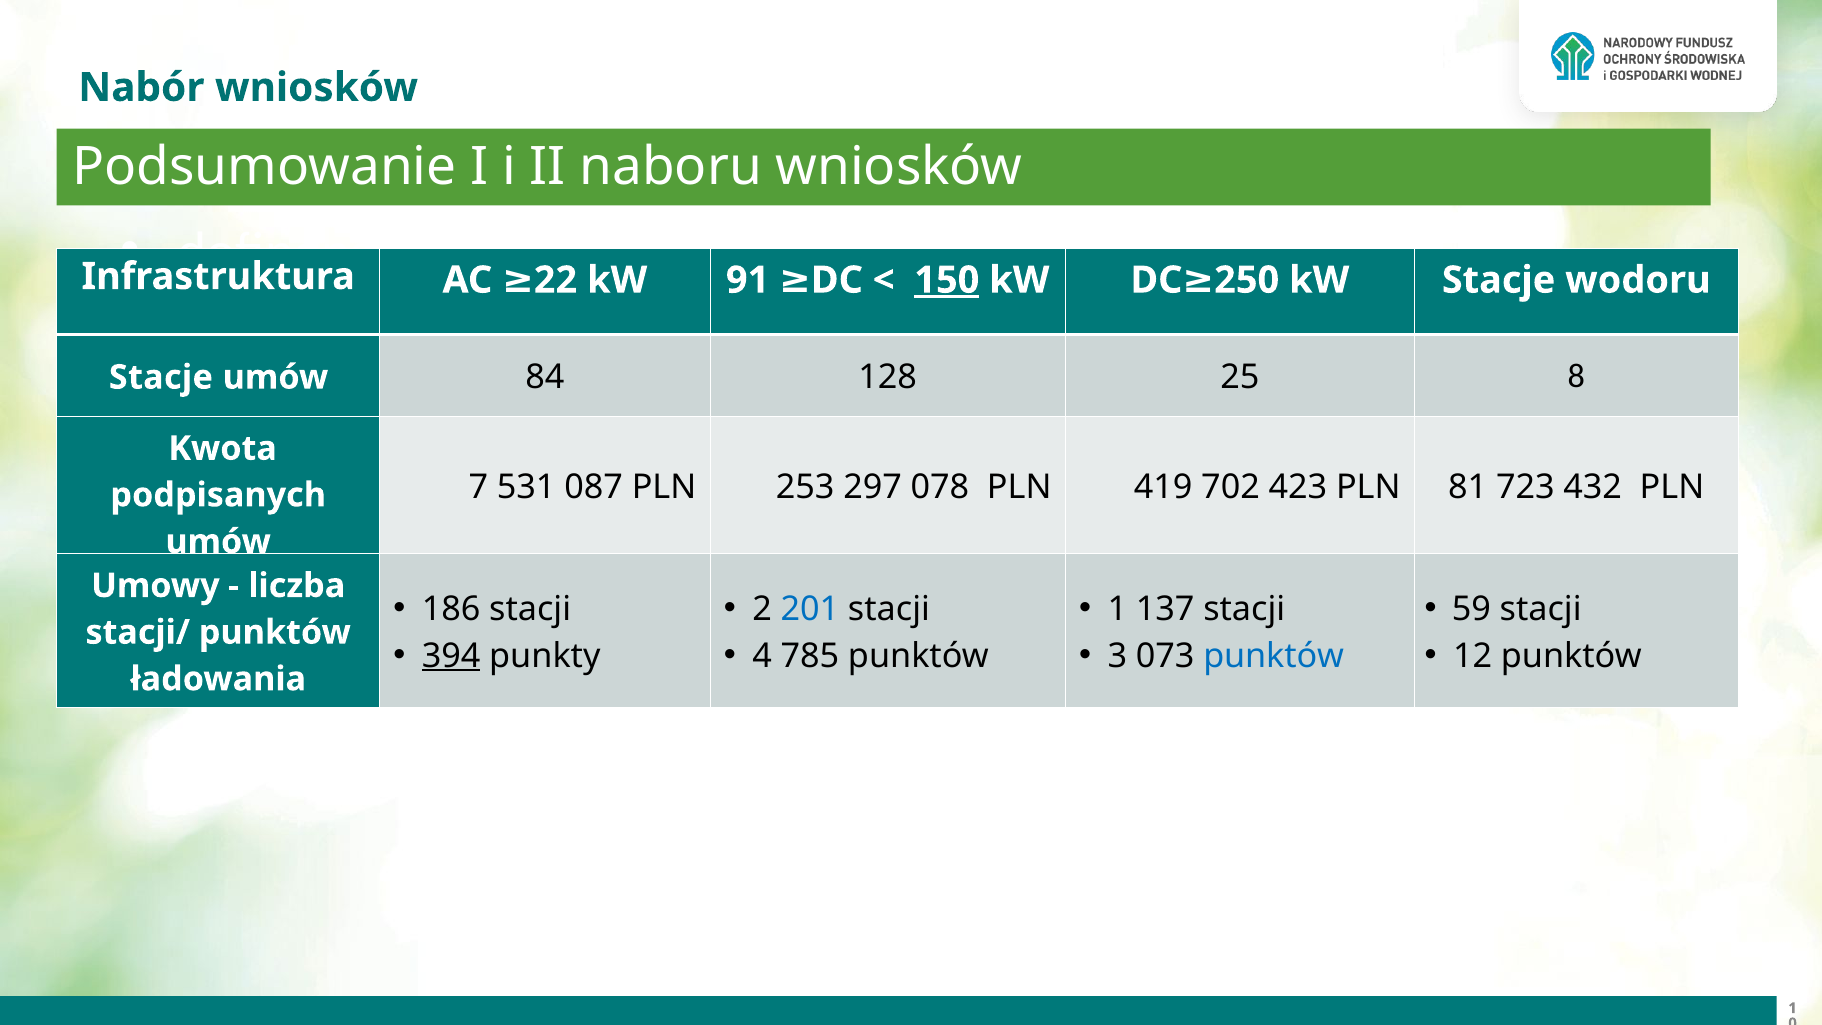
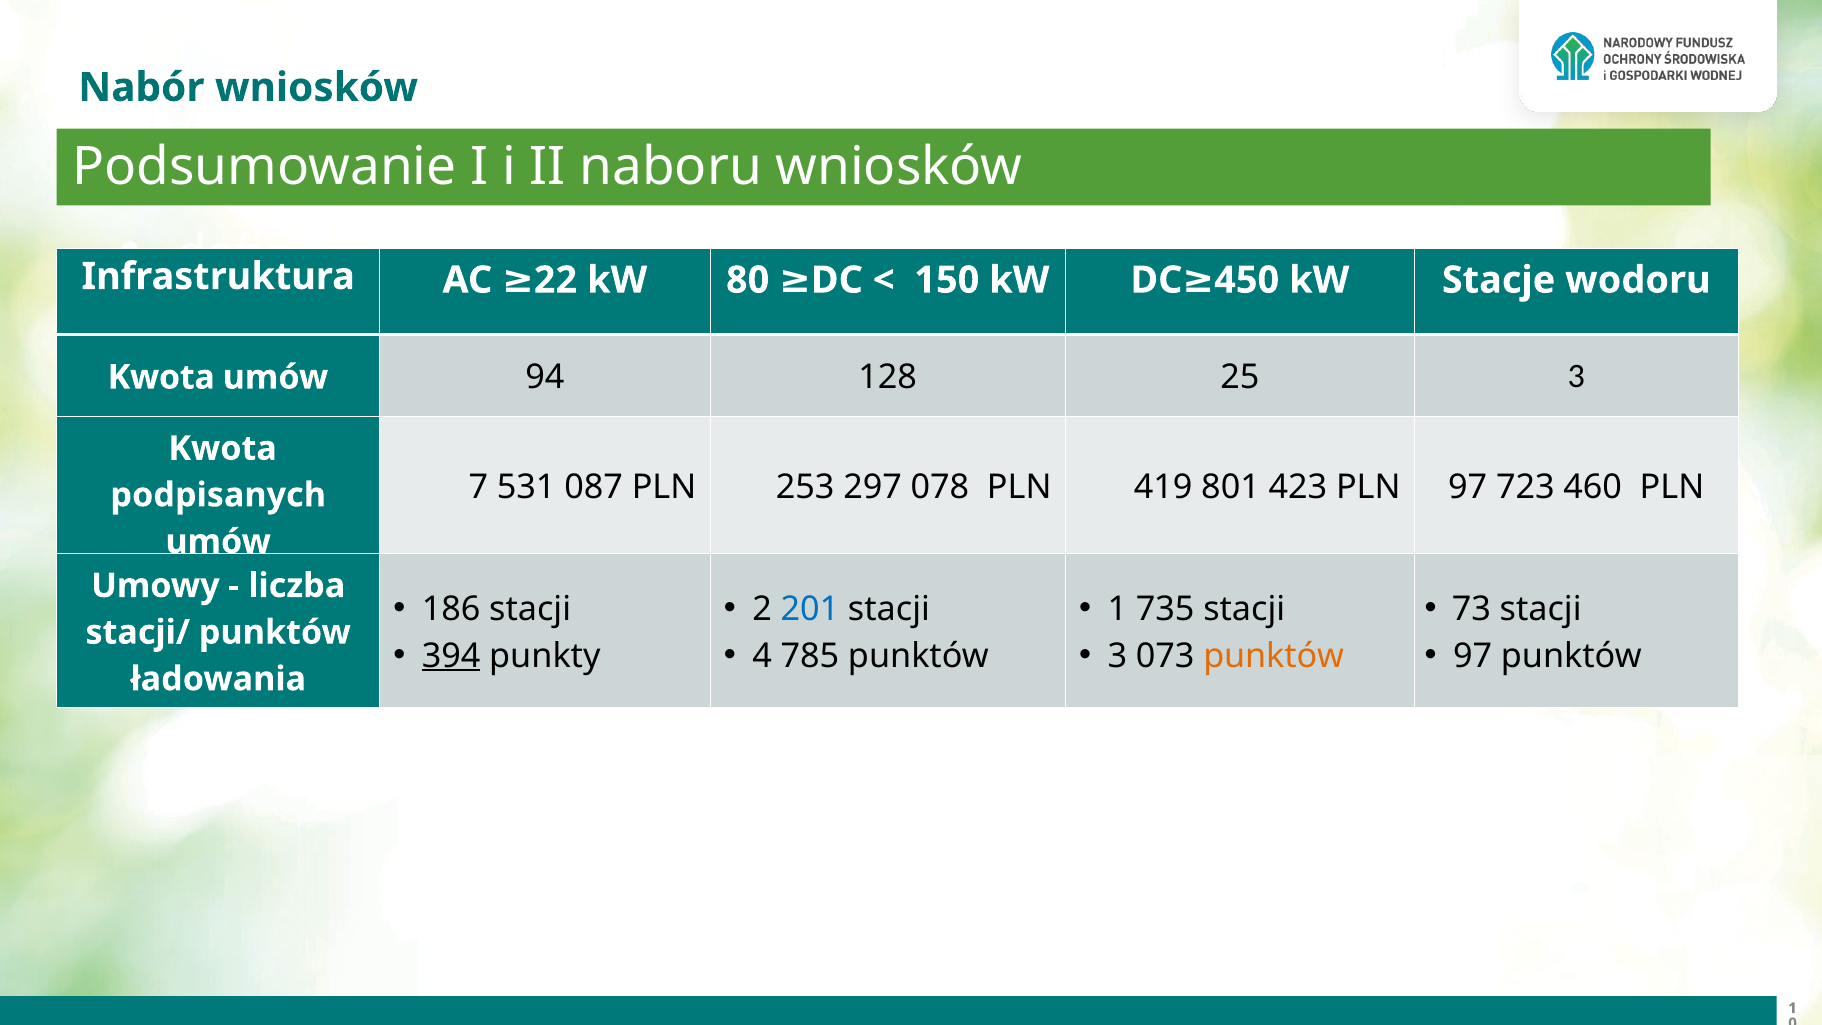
91: 91 -> 80 (748, 280)
150 underline: present -> none (947, 280)
250: 250 -> 450 (1247, 280)
Stacje: Stacje -> Kwota (161, 377)
84: 84 -> 94 (545, 377)
25 8: 8 -> 3 (1576, 376)
702: 702 -> 801 (1231, 487)
PLN 81: 81 -> 97 (1468, 487)
432: 432 -> 460 (1593, 487)
137: 137 -> 735 (1165, 609)
59: 59 -> 73 (1471, 609)
punktów colour: blue -> orange (1274, 656)
12: 12 -> 97 (1473, 656)
